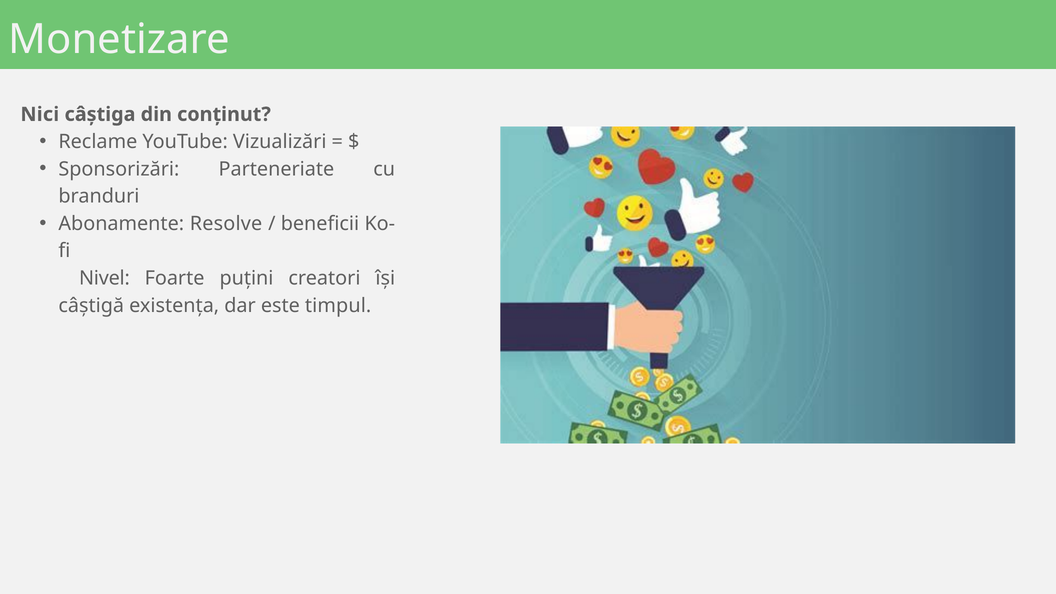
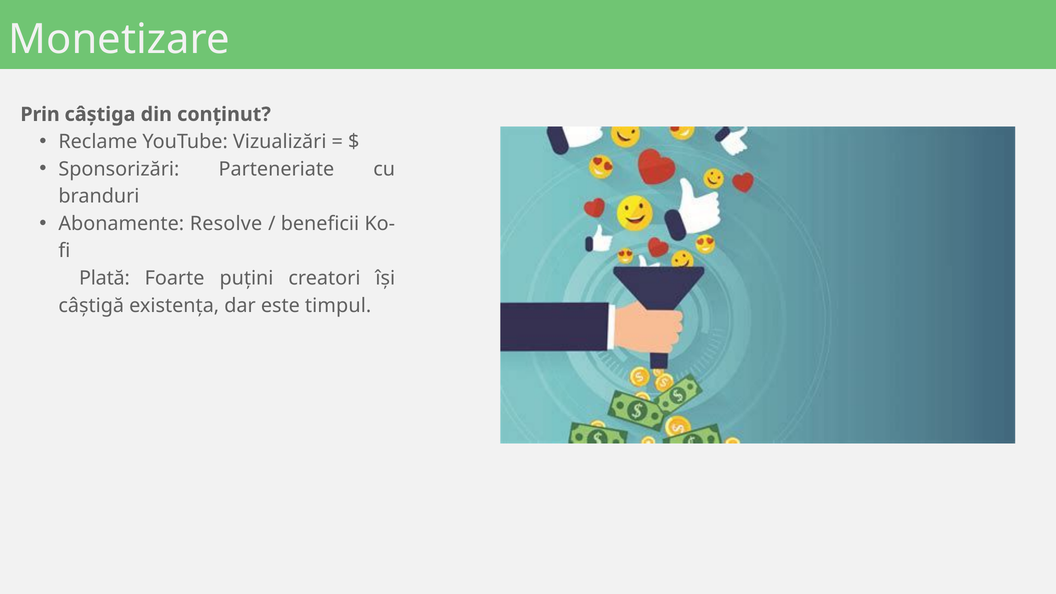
Nici: Nici -> Prin (40, 114)
Nivel: Nivel -> Plată (104, 278)
